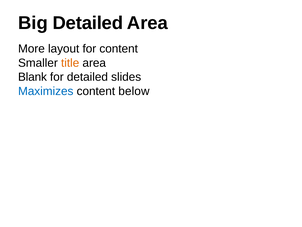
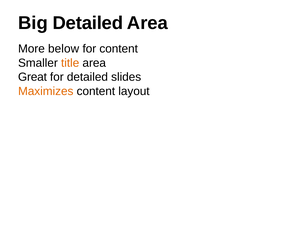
layout: layout -> below (64, 49)
Blank: Blank -> Great (32, 77)
Maximizes colour: blue -> orange (46, 91)
below: below -> layout (134, 91)
